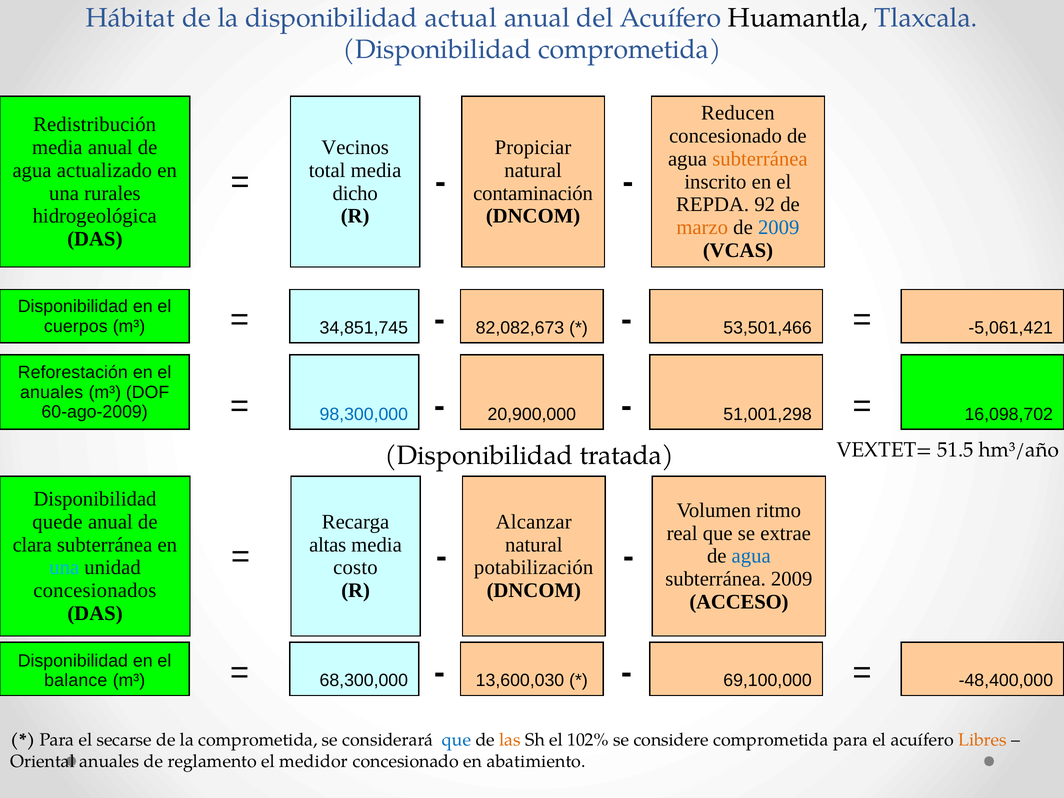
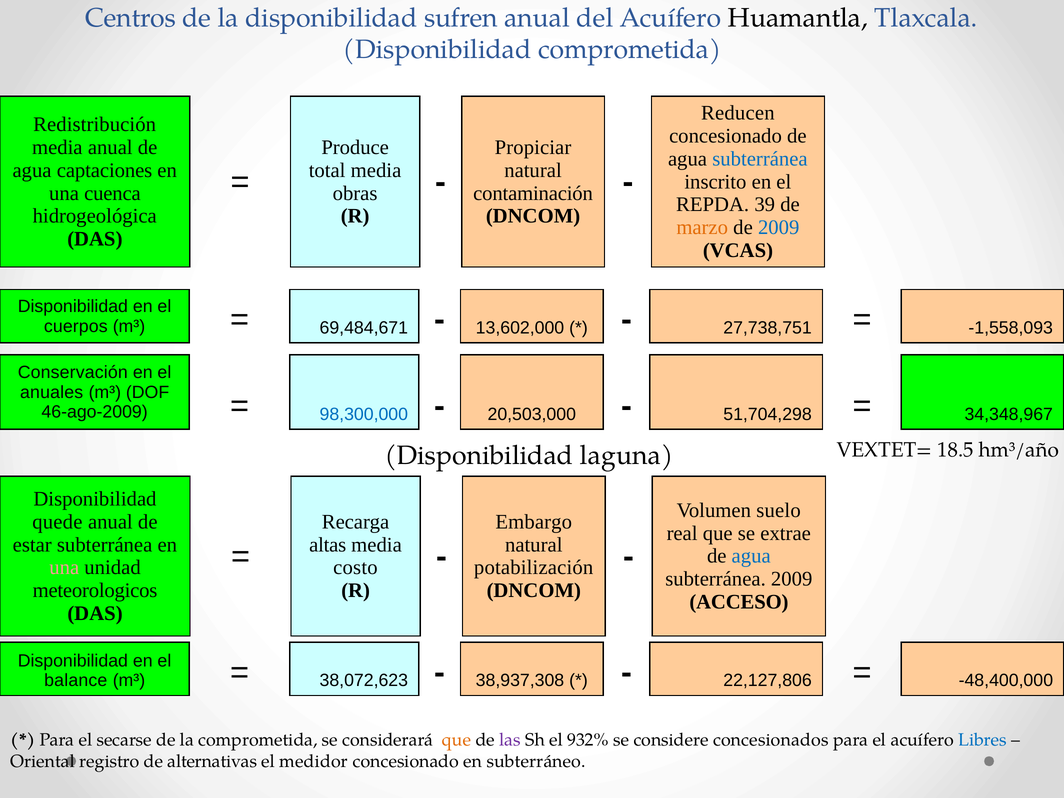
Hábitat: Hábitat -> Centros (131, 18)
actual: actual -> sufren (461, 18)
Vecinos: Vecinos -> Produce (355, 147)
subterránea colour: orange -> blue (760, 159)
actualizado: actualizado -> captaciones (105, 170)
rurales: rurales -> cuenca (112, 193)
dicho: dicho -> obras (355, 193)
92: 92 -> 39 (765, 205)
34,851,745: 34,851,745 -> 69,484,671 (364, 328)
82,082,673: 82,082,673 -> 13,602,000 (520, 328)
53,501,466: 53,501,466 -> 27,738,751 (768, 328)
-5,061,421: -5,061,421 -> -1,558,093 (1011, 328)
Reforestación: Reforestación -> Conservación (73, 372)
60-ago-2009: 60-ago-2009 -> 46-ago-2009 (95, 412)
20,900,000: 20,900,000 -> 20,503,000 (532, 414)
51,001,298: 51,001,298 -> 51,704,298 (768, 414)
16,098,702: 16,098,702 -> 34,348,967 (1009, 414)
51.5: 51.5 -> 18.5 (956, 450)
tratada: tratada -> laguna (627, 455)
ritmo: ritmo -> suelo (779, 510)
Alcanzar: Alcanzar -> Embargo (534, 522)
clara: clara -> estar (32, 545)
una colour: light blue -> pink (64, 568)
concesionados: concesionados -> meteorologicos (95, 590)
68,300,000: 68,300,000 -> 38,072,623 (364, 681)
13,600,030: 13,600,030 -> 38,937,308 (520, 681)
69,100,000: 69,100,000 -> 22,127,806 (768, 681)
que colour: blue -> orange (457, 740)
las colour: orange -> purple (510, 740)
102%: 102% -> 932% (588, 740)
considere comprometida: comprometida -> concesionados (771, 740)
Libres colour: orange -> blue (983, 740)
Oriental anuales: anuales -> registro (109, 761)
reglamento: reglamento -> alternativas (212, 761)
abatimiento: abatimiento -> subterráneo (536, 761)
